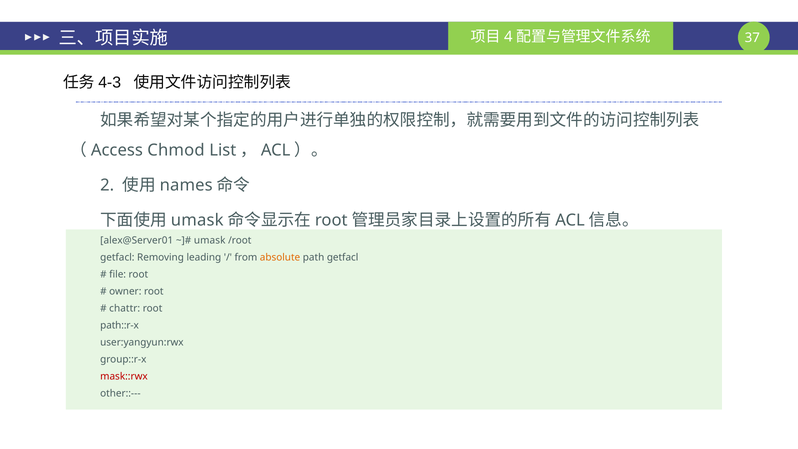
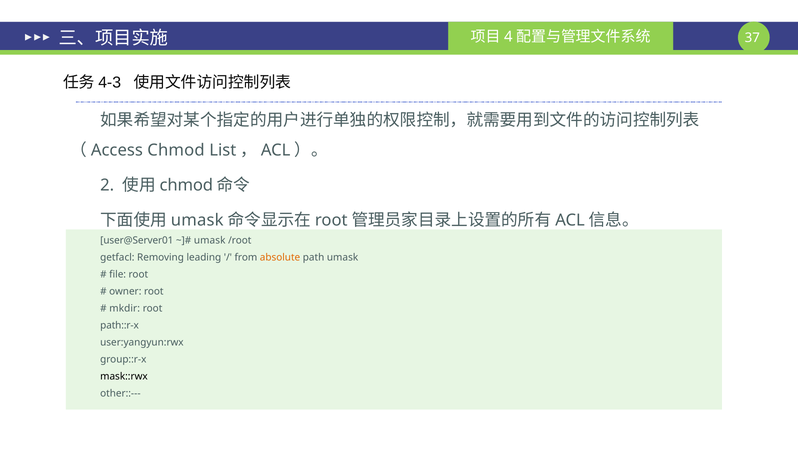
names: names -> chmod (186, 185)
alex@Server01: alex@Server01 -> user@Server01 (137, 240)
path getfacl: getfacl -> umask (343, 257)
chattr: chattr -> mkdir (125, 308)
mask::rwx colour: red -> black (124, 376)
